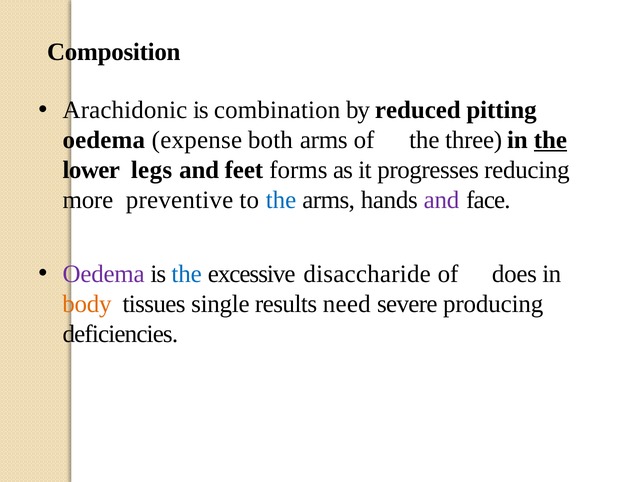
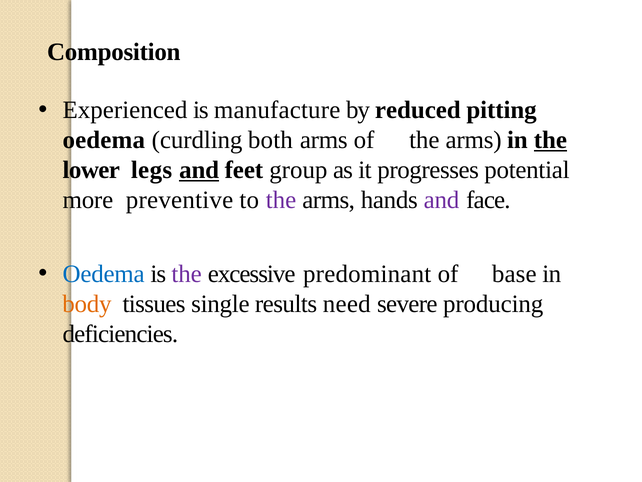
Arachidonic: Arachidonic -> Experienced (125, 110)
combination: combination -> manufacture (277, 110)
expense: expense -> curdling (197, 140)
of the three: three -> arms (474, 140)
and underline: none -> present (199, 170)
forms: forms -> group (298, 170)
reducing: reducing -> potential (527, 170)
the colour: blue -> purple (281, 200)
Oedema colour: purple -> blue (104, 274)
the colour: blue -> purple (187, 274)
disaccharide: disaccharide -> predominant (367, 274)
does: does -> base (514, 274)
